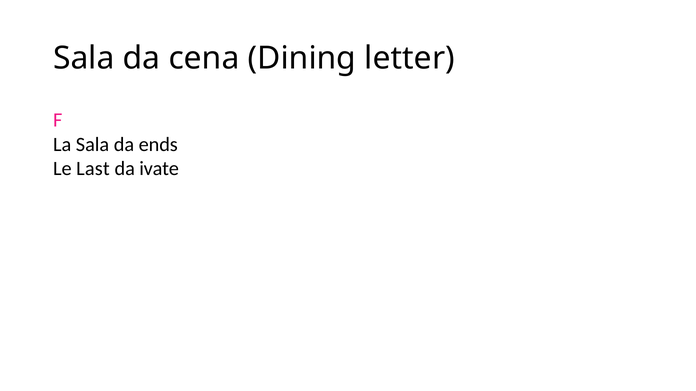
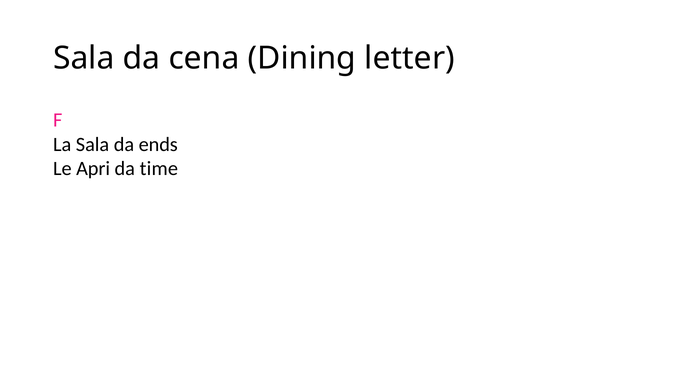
Last: Last -> Apri (93, 169)
ivate: ivate -> time (159, 169)
